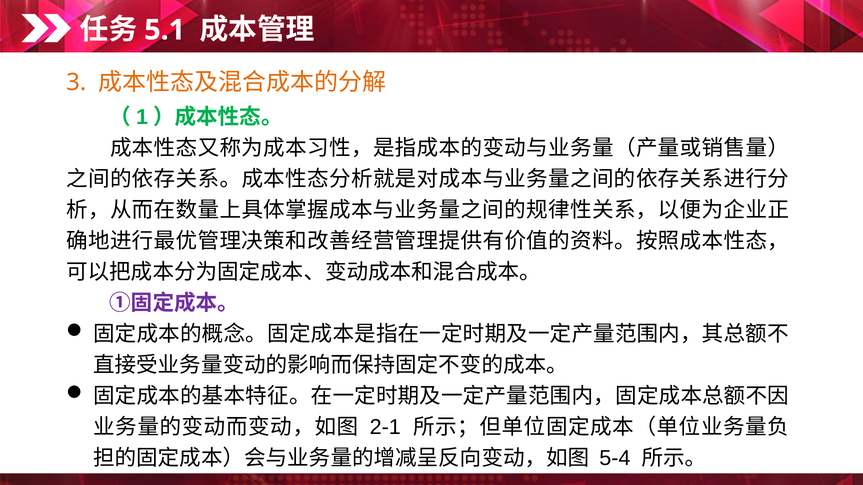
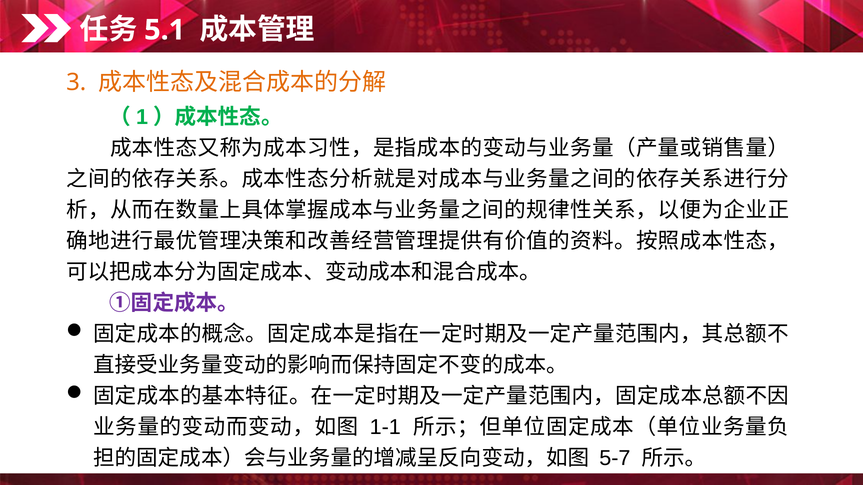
2-1: 2-1 -> 1-1 (385, 428)
5-4: 5-4 -> 5-7 (615, 459)
